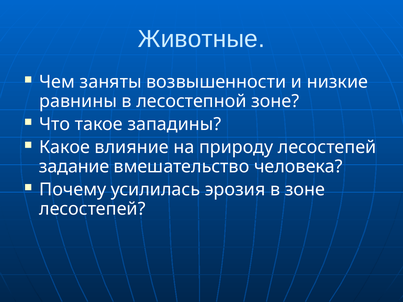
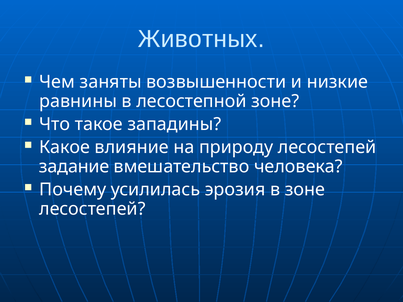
Животные: Животные -> Животных (201, 39)
